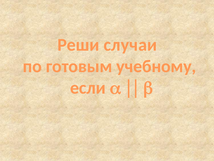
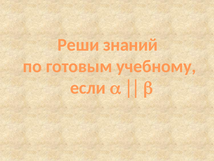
случаи: случаи -> знаний (130, 45)
